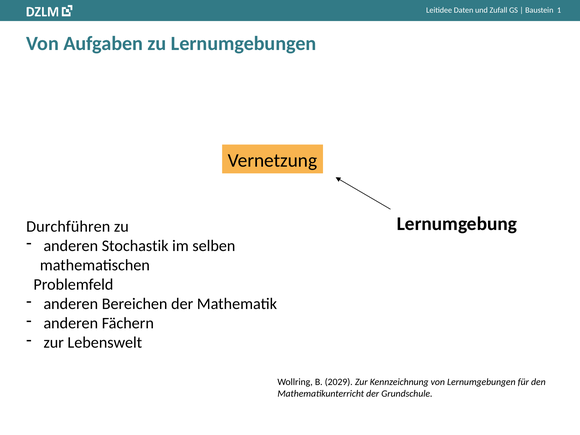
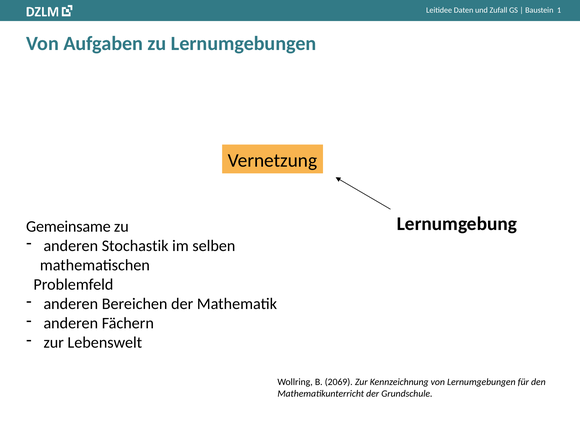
Durchführen: Durchführen -> Gemeinsame (68, 227)
2029: 2029 -> 2069 (339, 382)
